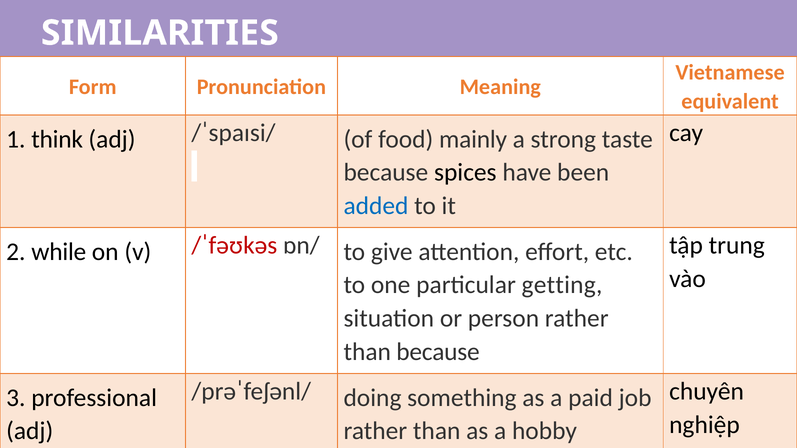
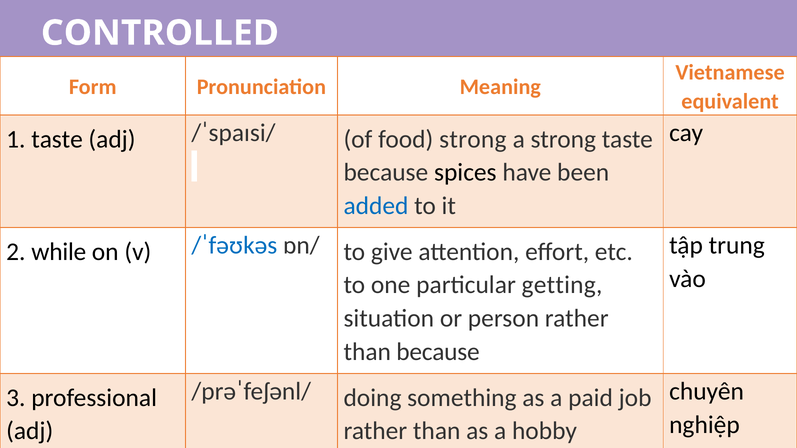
SIMILARITIES: SIMILARITIES -> CONTROLLED (160, 33)
1 think: think -> taste (57, 139)
food mainly: mainly -> strong (473, 139)
/ˈfəʊkəs colour: red -> blue (234, 246)
